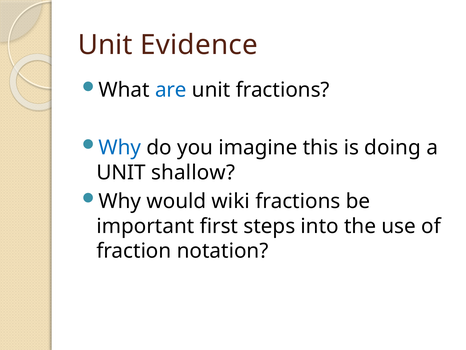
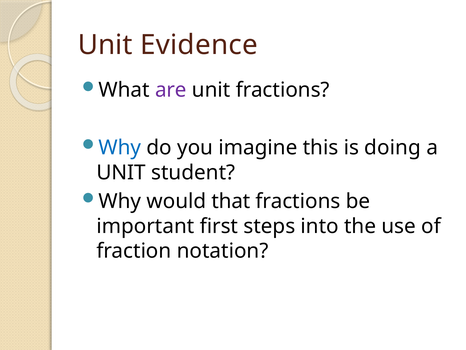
are colour: blue -> purple (171, 90)
shallow: shallow -> student (193, 172)
wiki: wiki -> that (231, 201)
